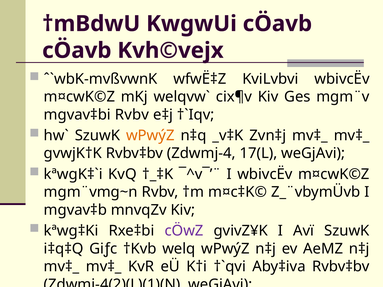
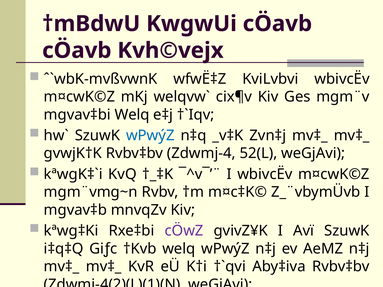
mgvav‡bi Rvbv: Rvbv -> Welq (132, 115)
wPwýZ colour: orange -> blue (150, 136)
17(L: 17(L -> 52(L (258, 153)
